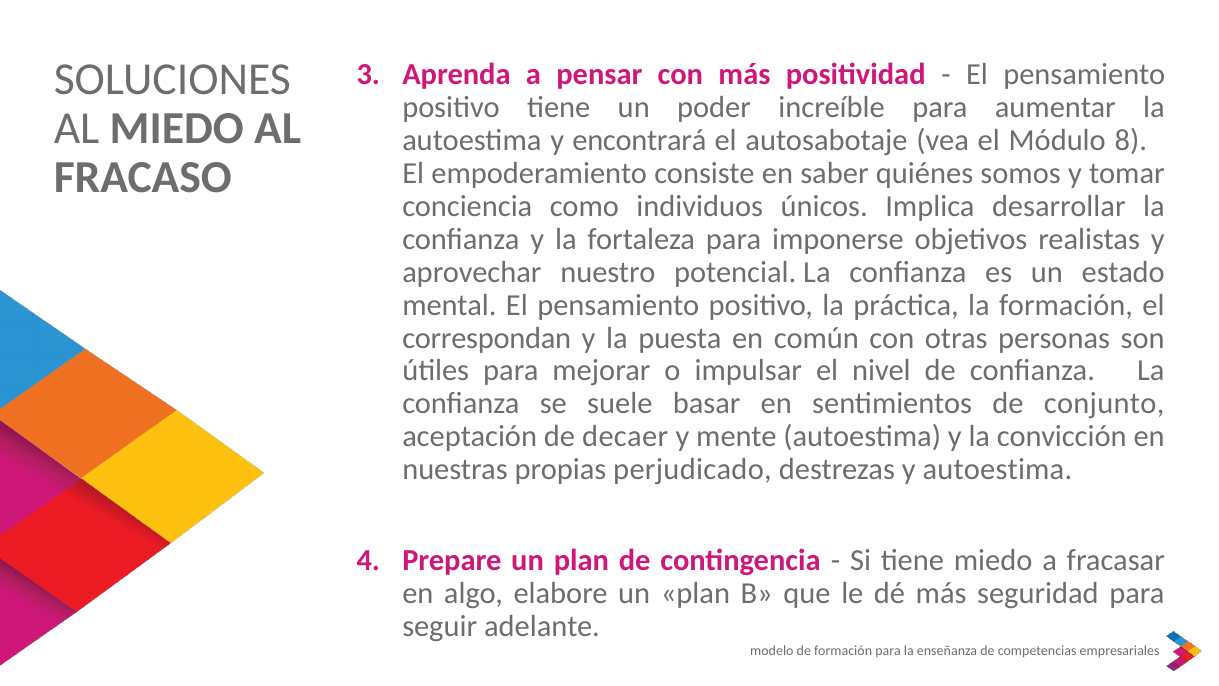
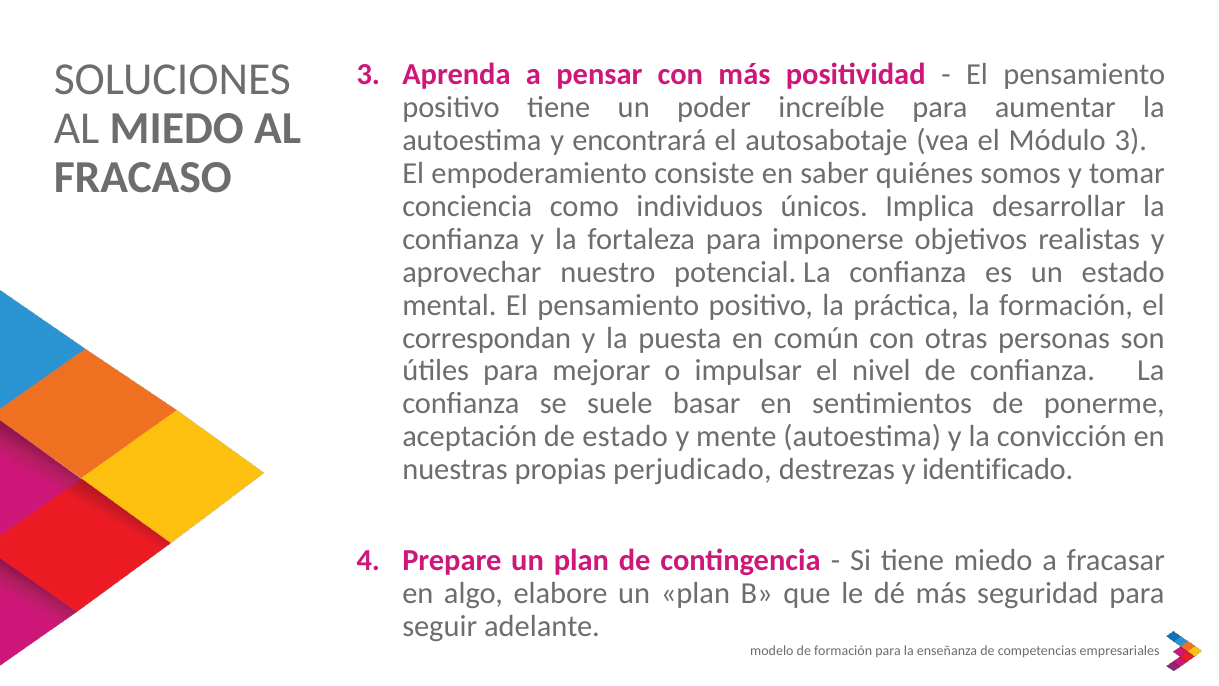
Módulo 8: 8 -> 3 (1131, 140)
conjunto: conjunto -> ponerme (1104, 404)
de decaer: decaer -> estado (625, 436)
y autoestima: autoestima -> identificado (998, 469)
